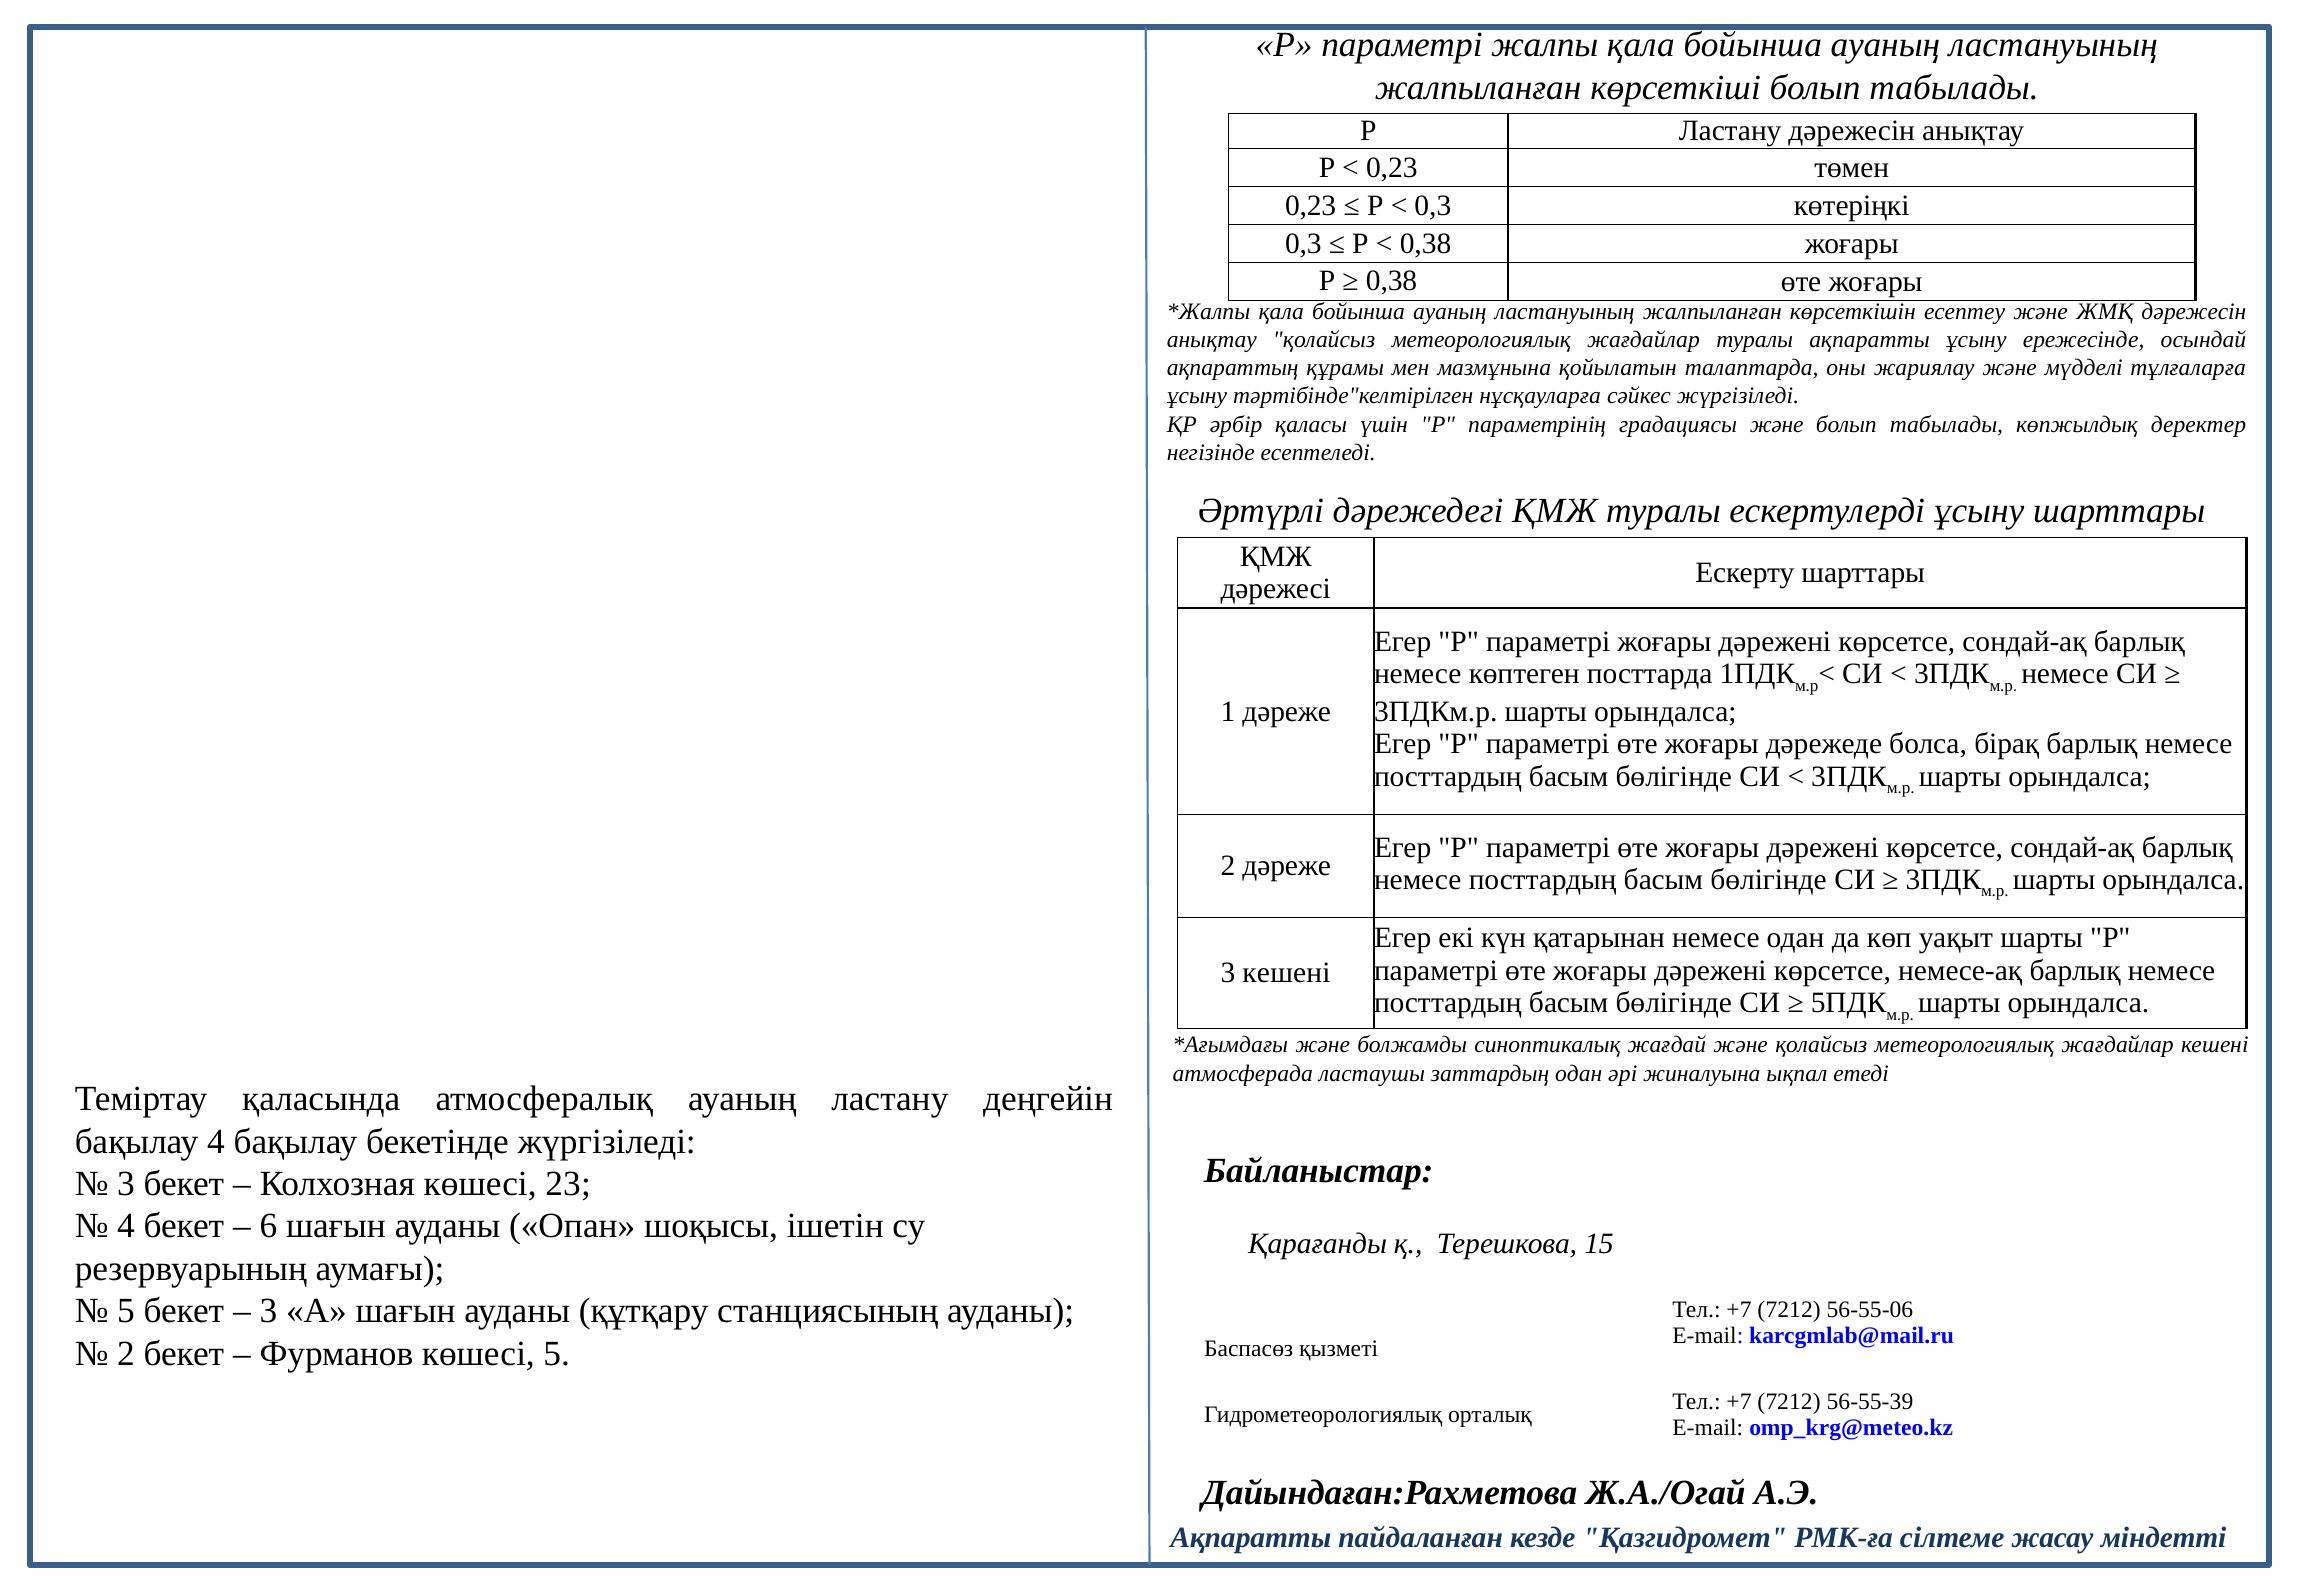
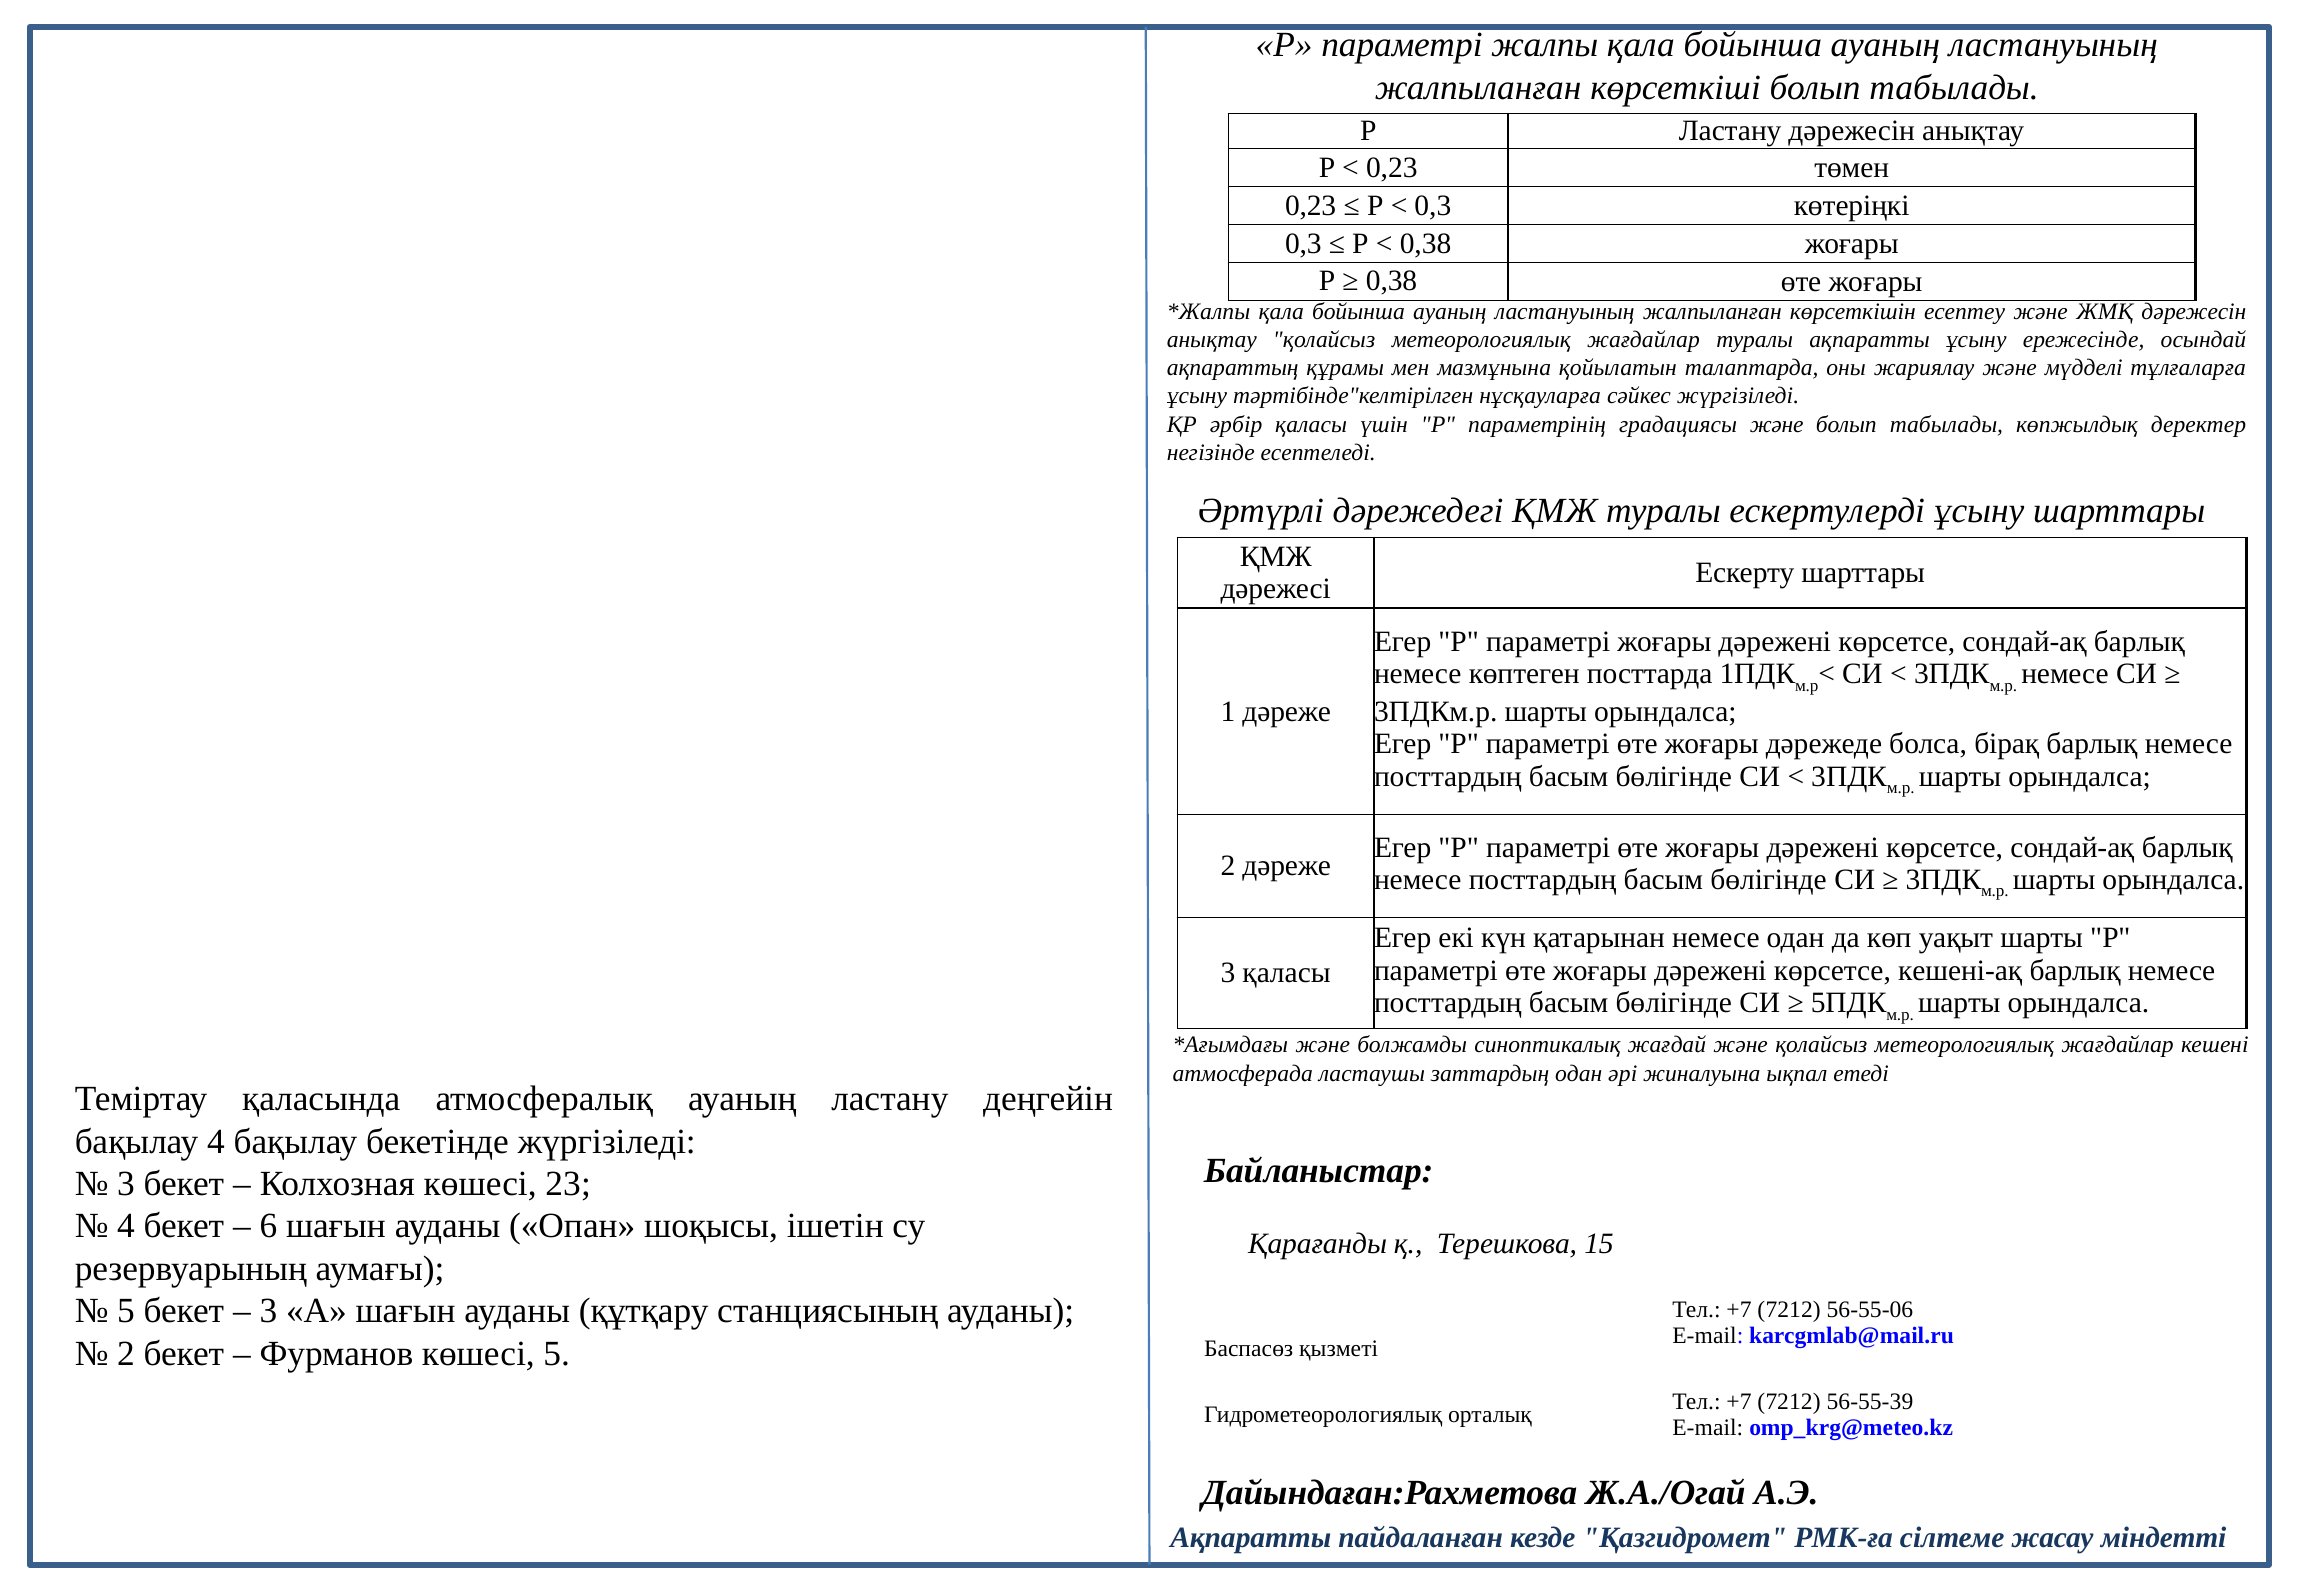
немесе-ақ: немесе-ақ -> кешені-ақ (1960, 970)
3 кешені: кешені -> қаласы (1287, 973)
